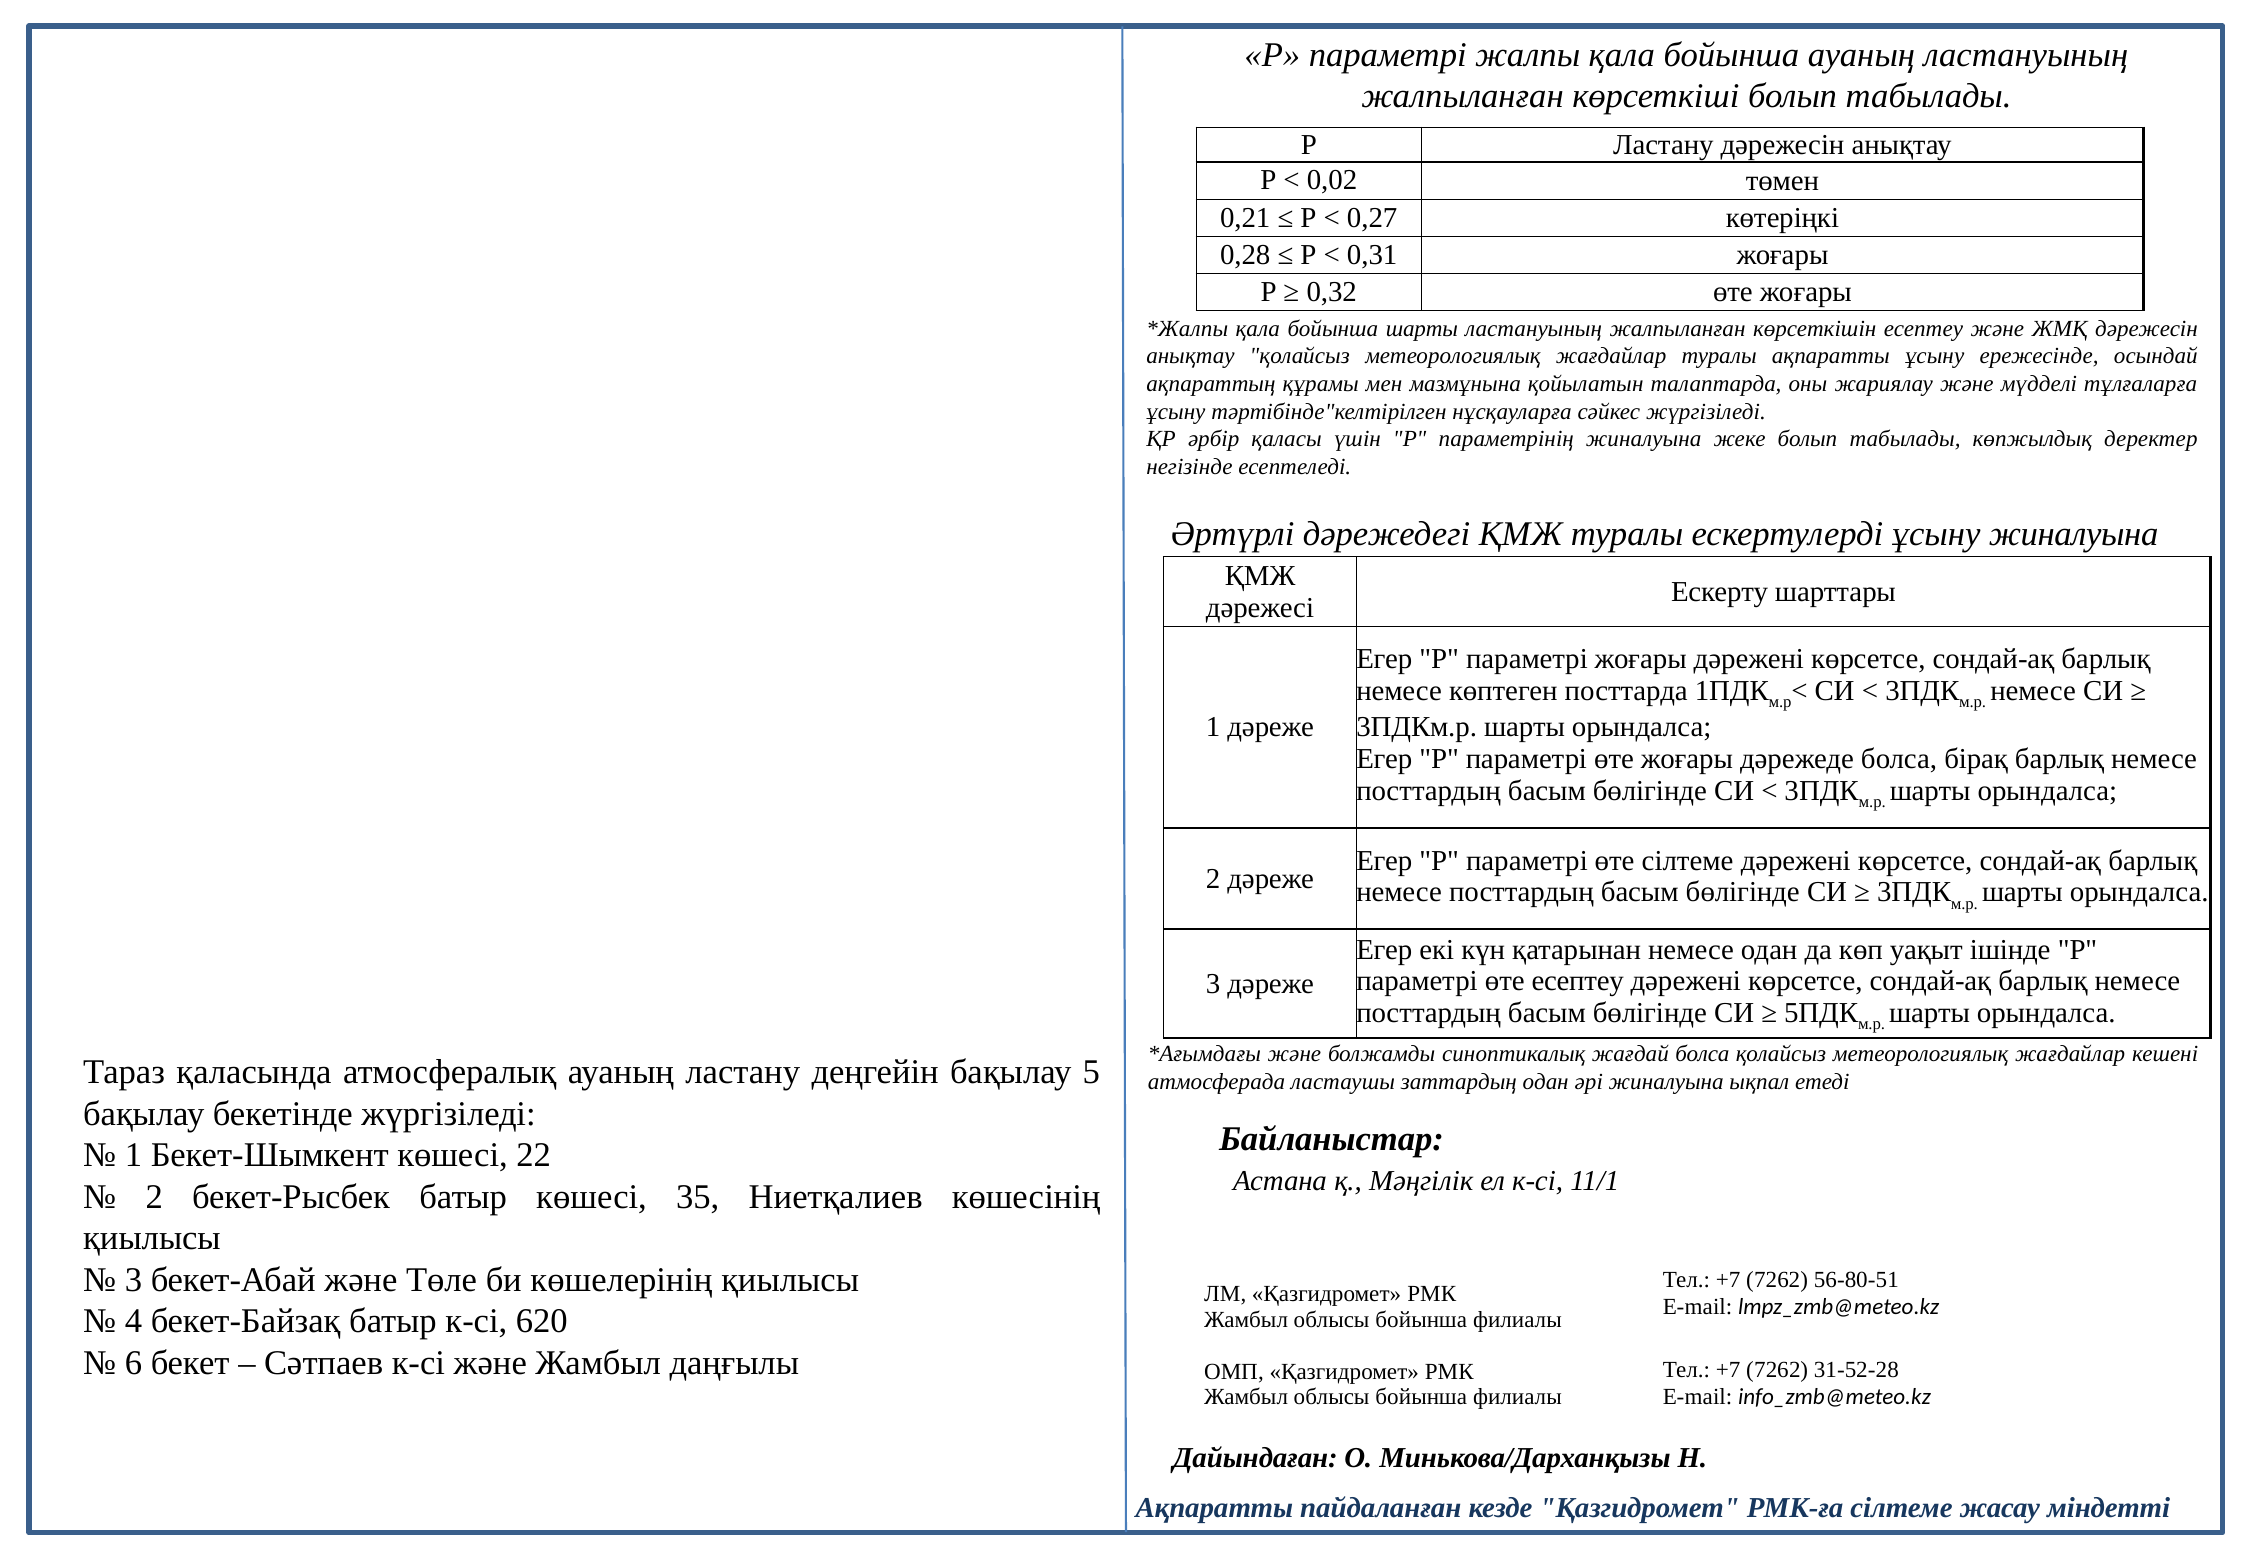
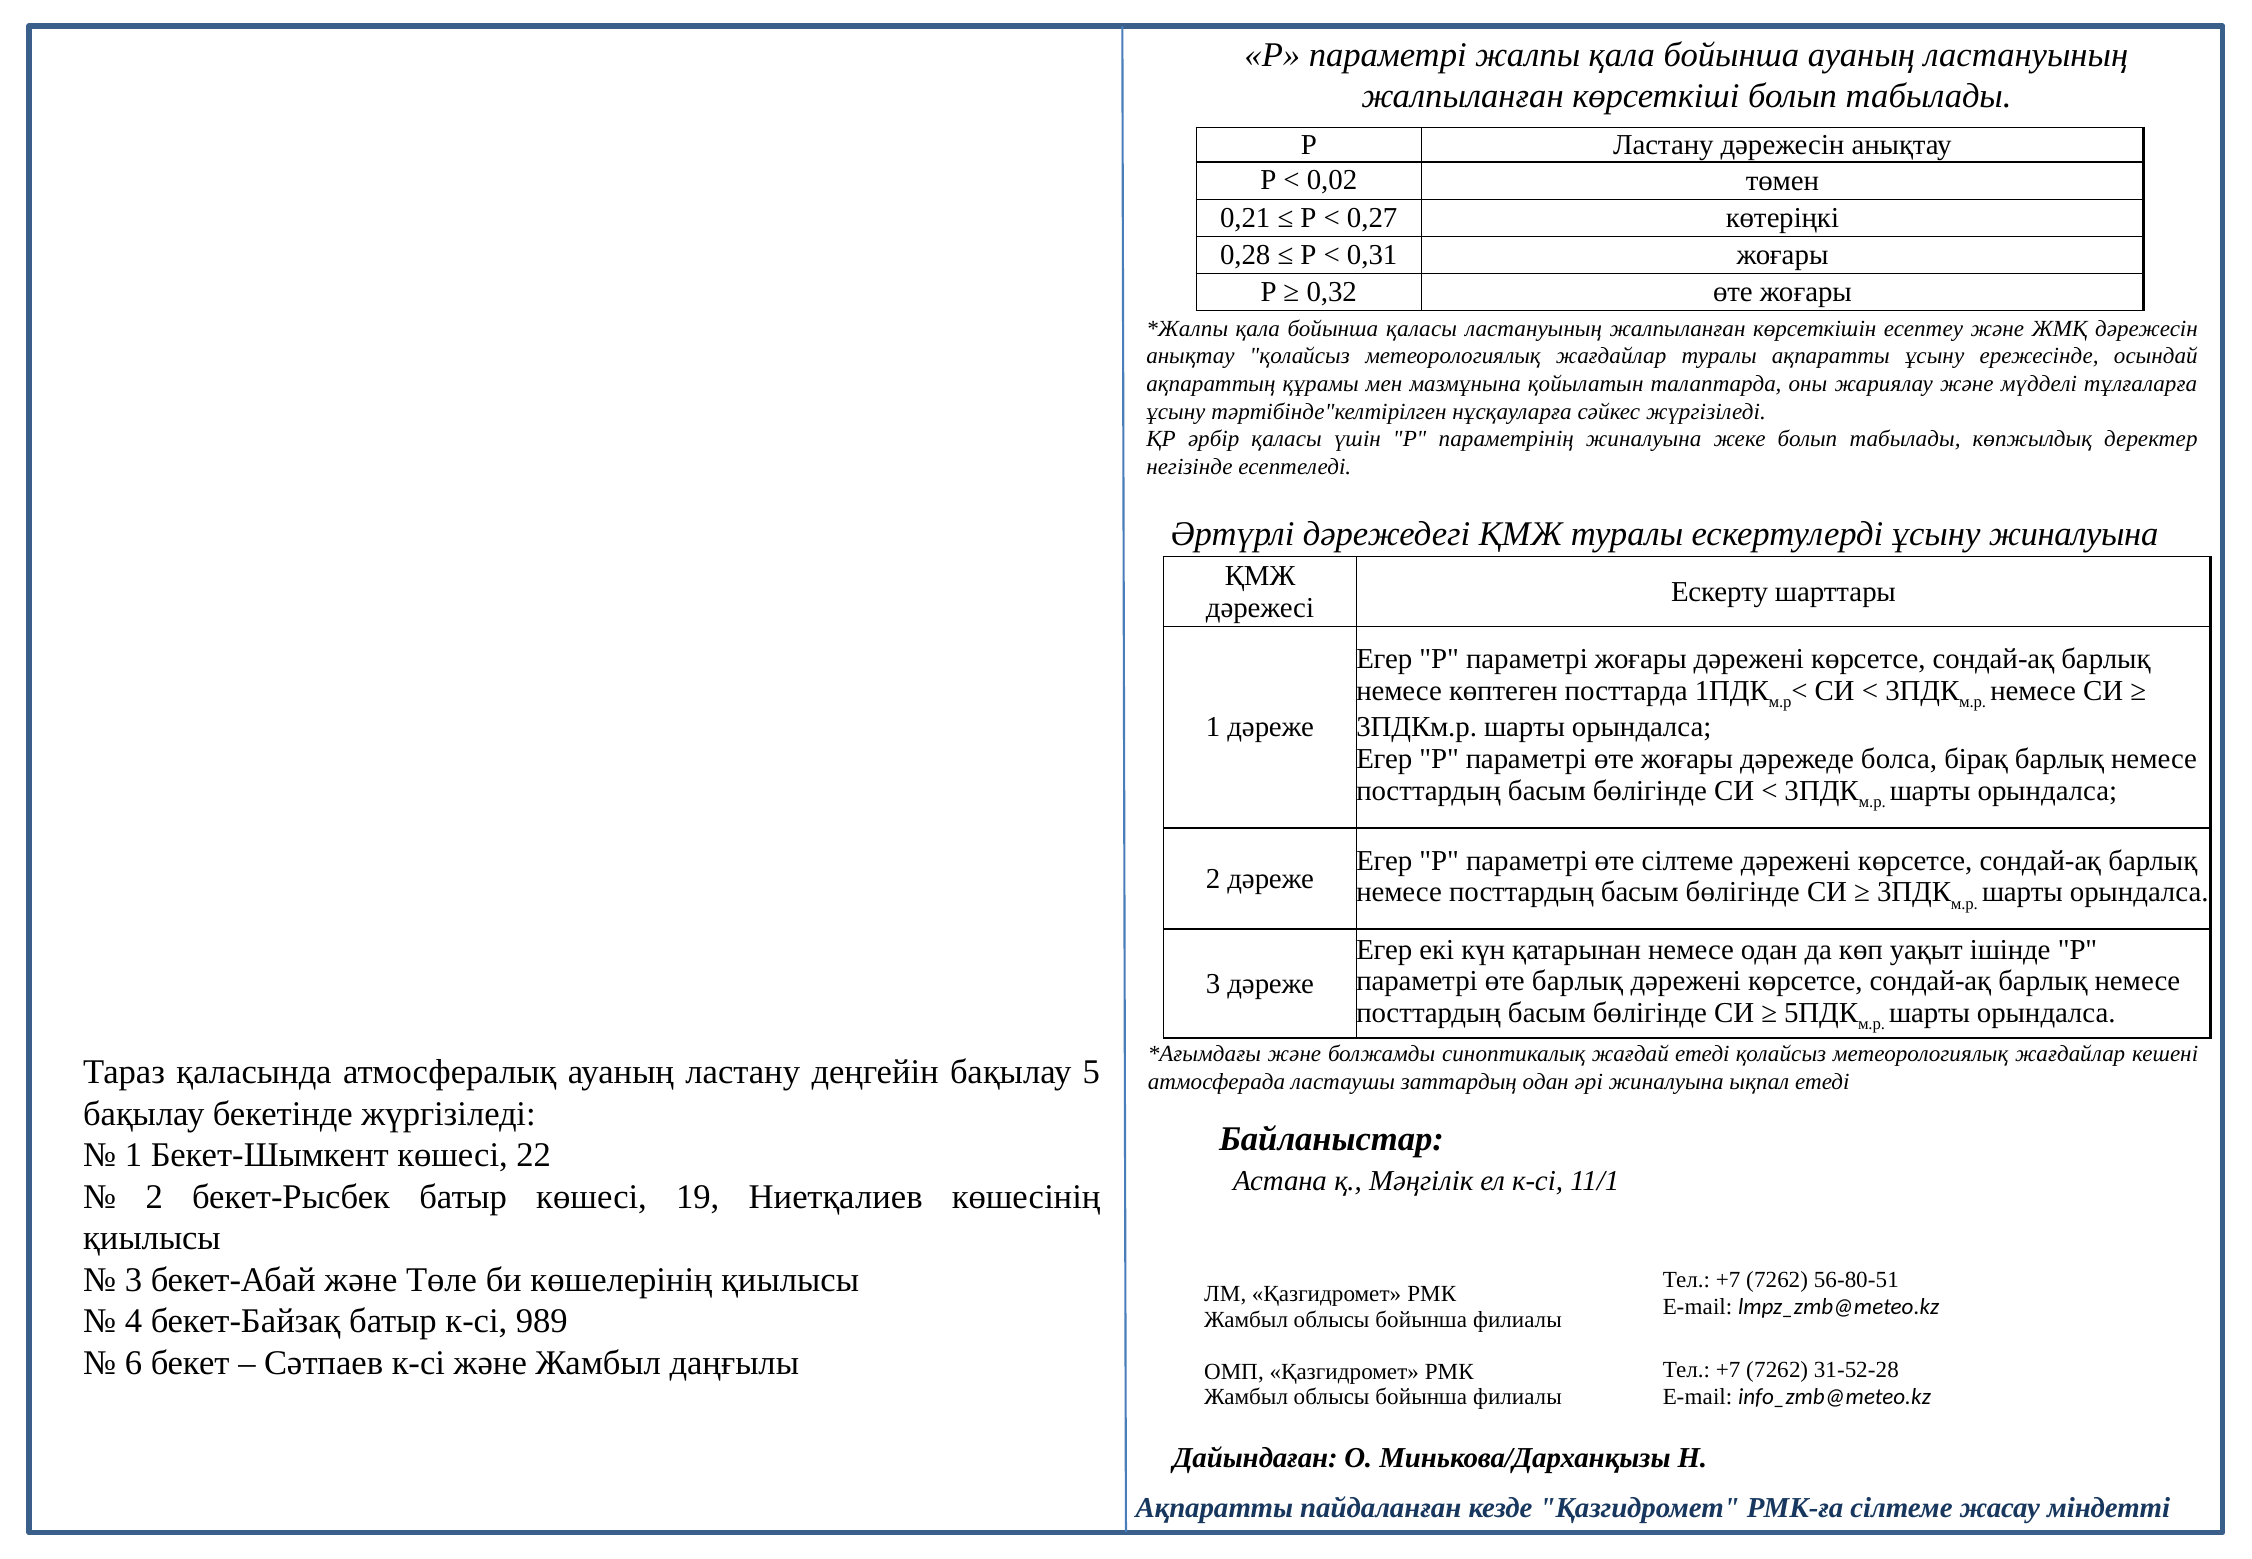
бойынша шарты: шарты -> қаласы (1422, 328)
өте есептеу: есептеу -> барлық (1577, 981)
жағдай болса: болса -> етеді (1702, 1054)
35: 35 -> 19 (698, 1197)
620: 620 -> 989 (542, 1322)
